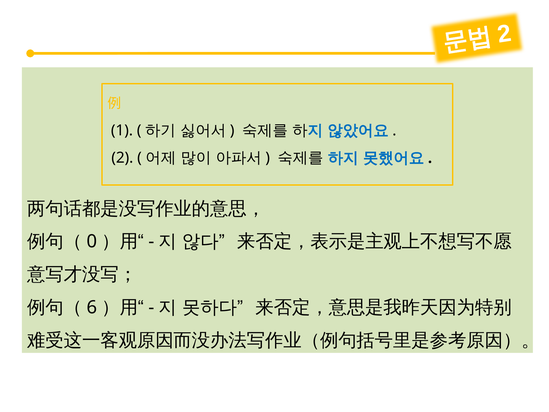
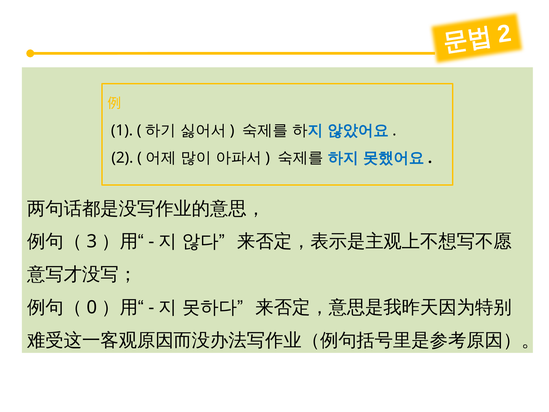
0: 0 -> 3 (92, 241)
6: 6 -> 0 (92, 307)
